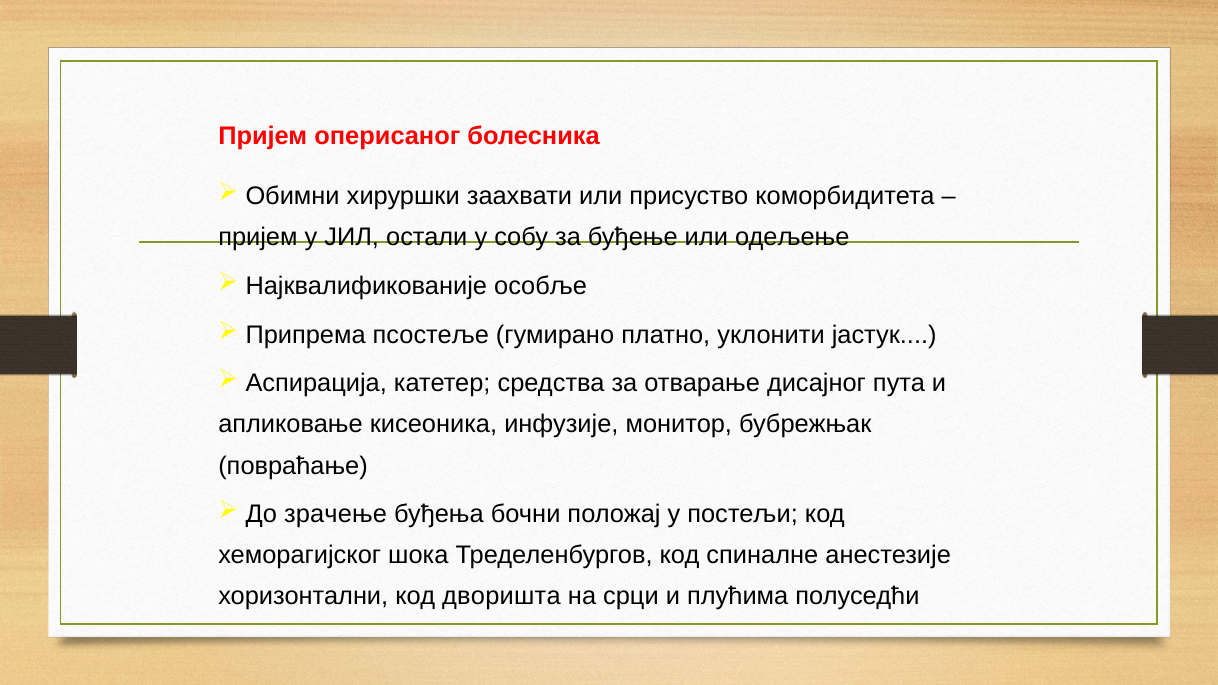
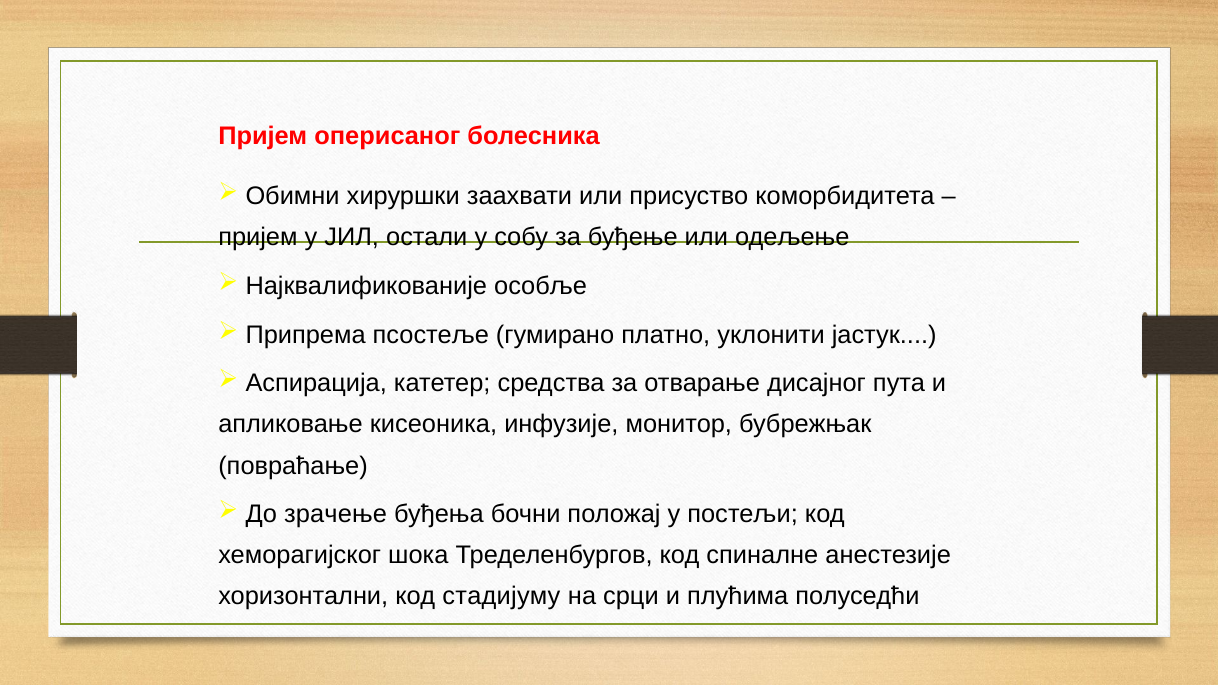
дворишта: дворишта -> стадијуму (501, 597)
